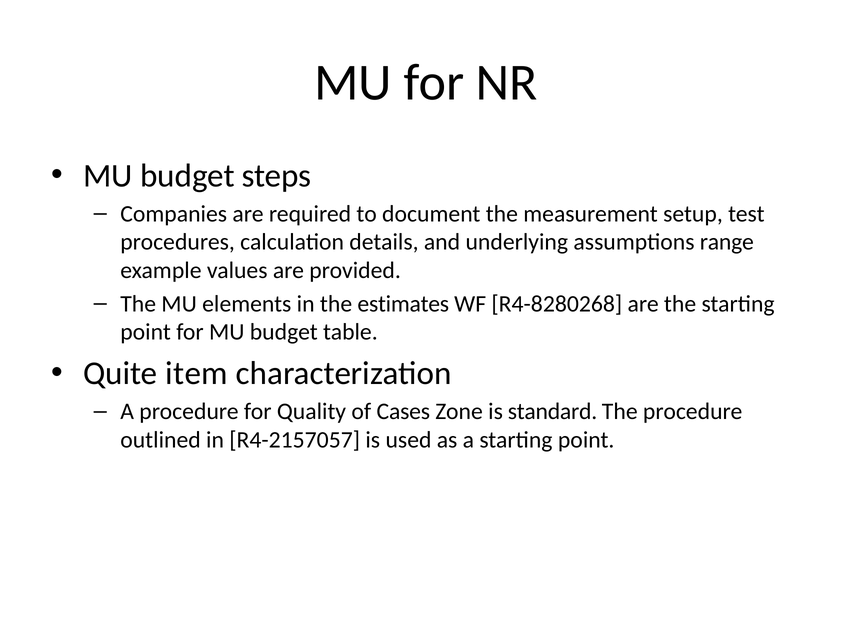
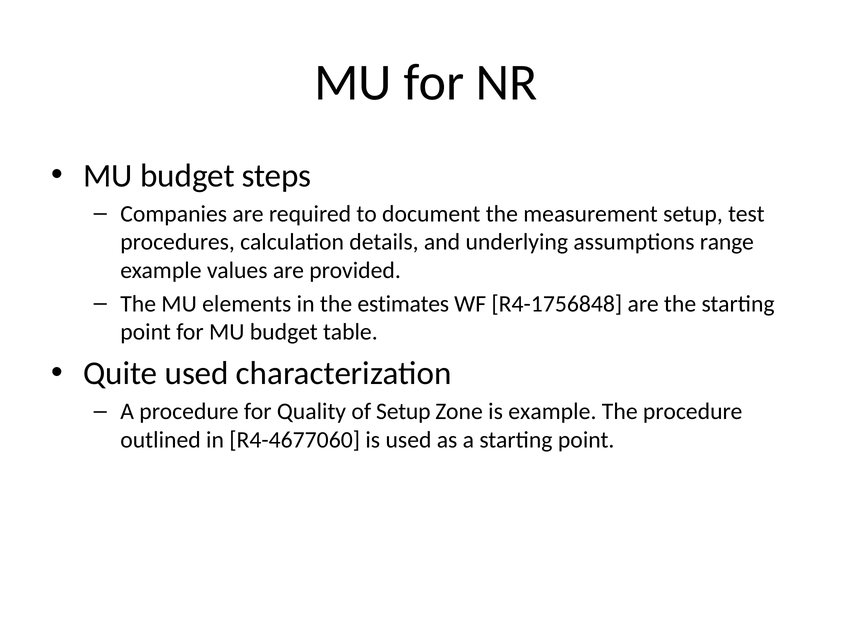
R4-8280268: R4-8280268 -> R4-1756848 (557, 304)
Quite item: item -> used (197, 374)
of Cases: Cases -> Setup (403, 412)
is standard: standard -> example (552, 412)
R4-2157057: R4-2157057 -> R4-4677060 (295, 440)
